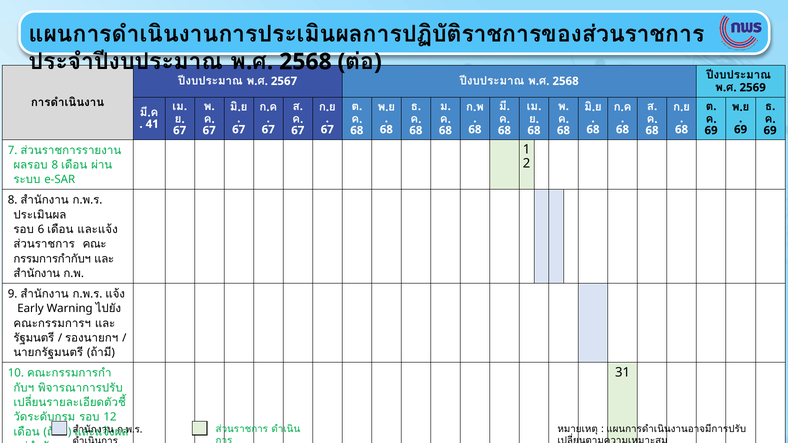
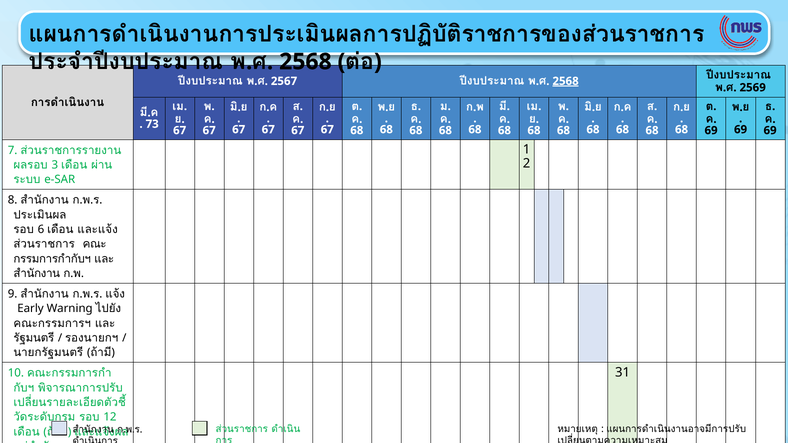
2568 underline: none -> present (566, 81)
41: 41 -> 73 (152, 124)
8: 8 -> 3 (55, 165)
